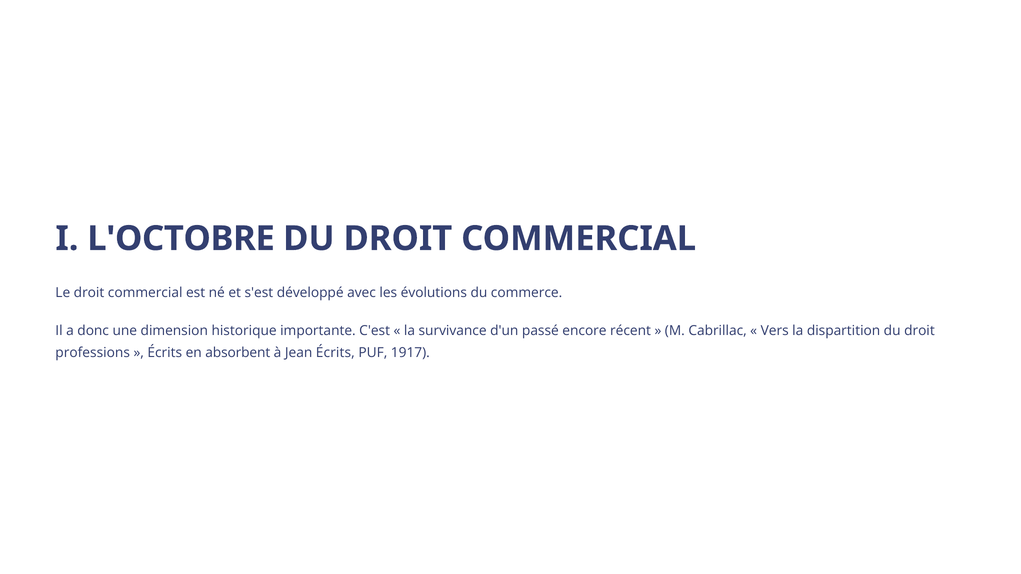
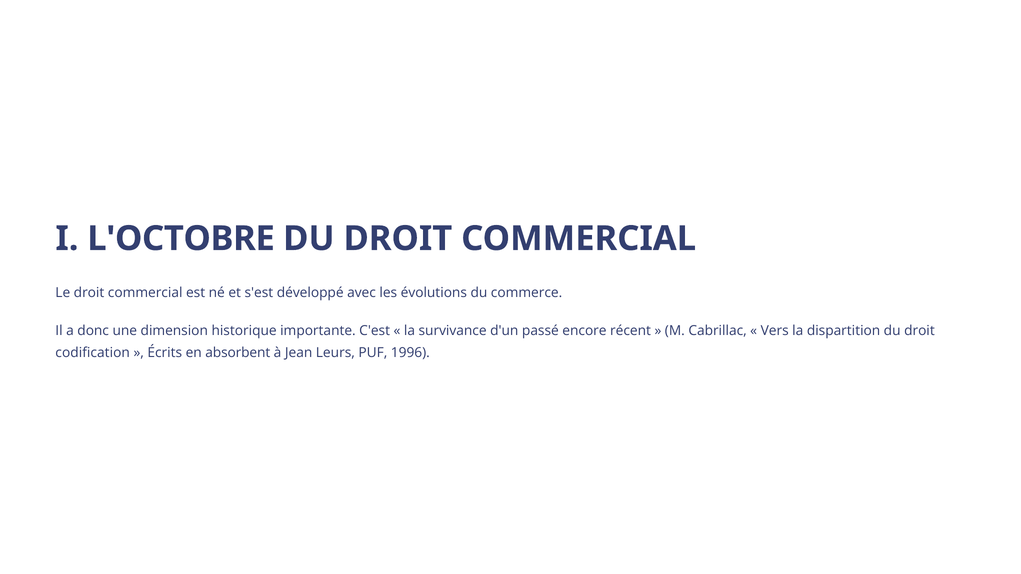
professions: professions -> codification (93, 353)
Jean Écrits: Écrits -> Leurs (335, 353)
1917: 1917 -> 1996 (410, 353)
